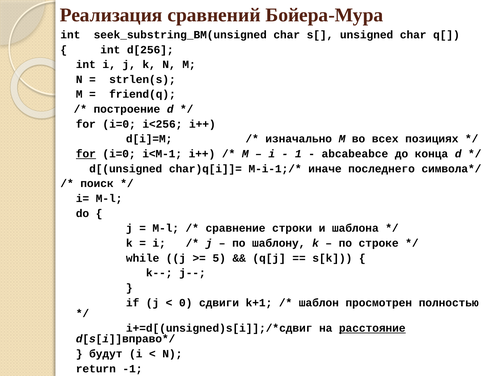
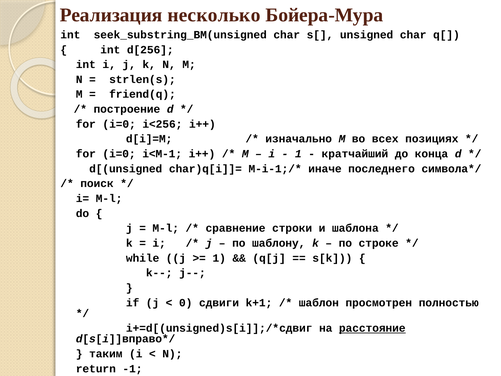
сравнений: сравнений -> несколько (214, 15)
for underline: present -> none (86, 154)
аbсаbеаbсе: аbсаbеаbсе -> кратчайший (355, 154)
5: 5 -> 1 (219, 258)
будут: будут -> таким (106, 354)
